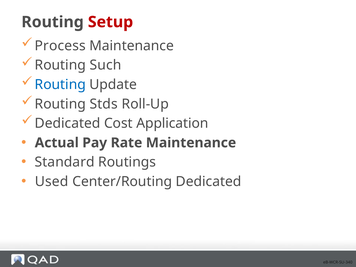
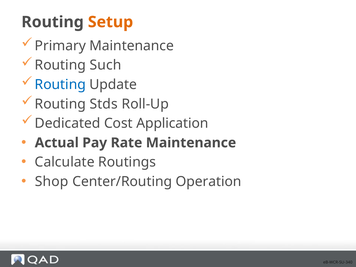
Setup colour: red -> orange (111, 22)
Process: Process -> Primary (60, 46)
Standard: Standard -> Calculate (65, 162)
Used: Used -> Shop (52, 182)
Center/Routing Dedicated: Dedicated -> Operation (209, 182)
